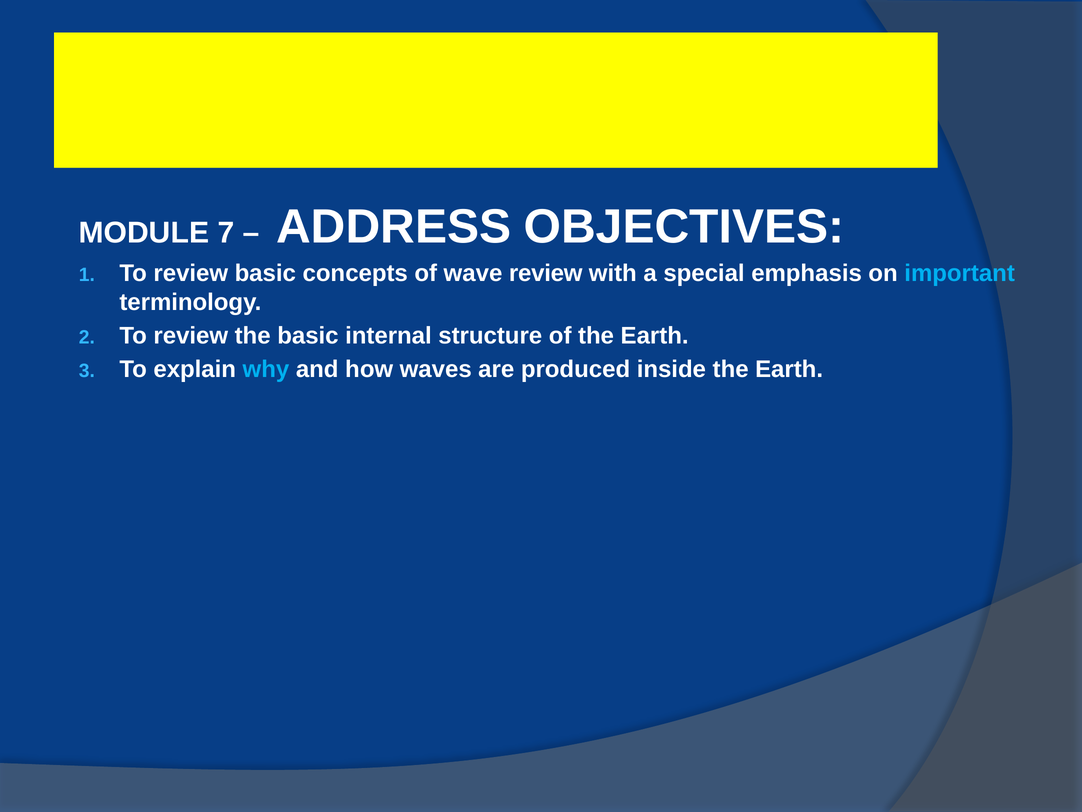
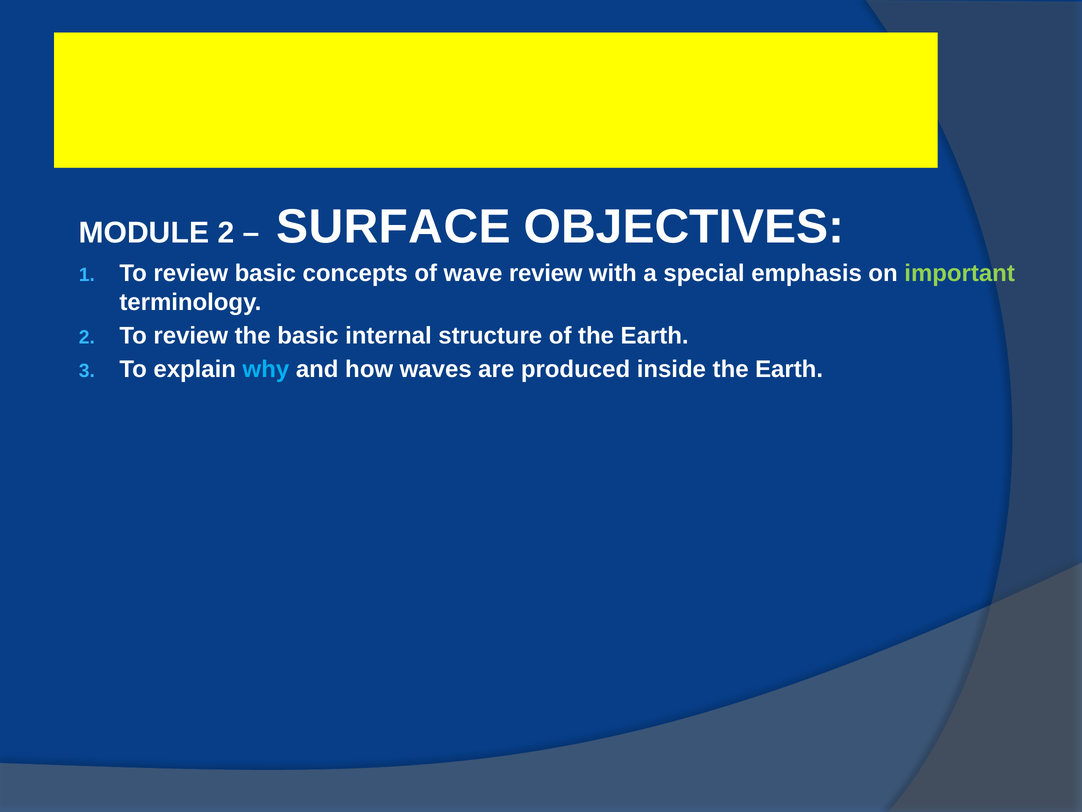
MODULE 7: 7 -> 2 (226, 233)
ADDRESS: ADDRESS -> SURFACE (393, 227)
important colour: light blue -> light green (960, 273)
